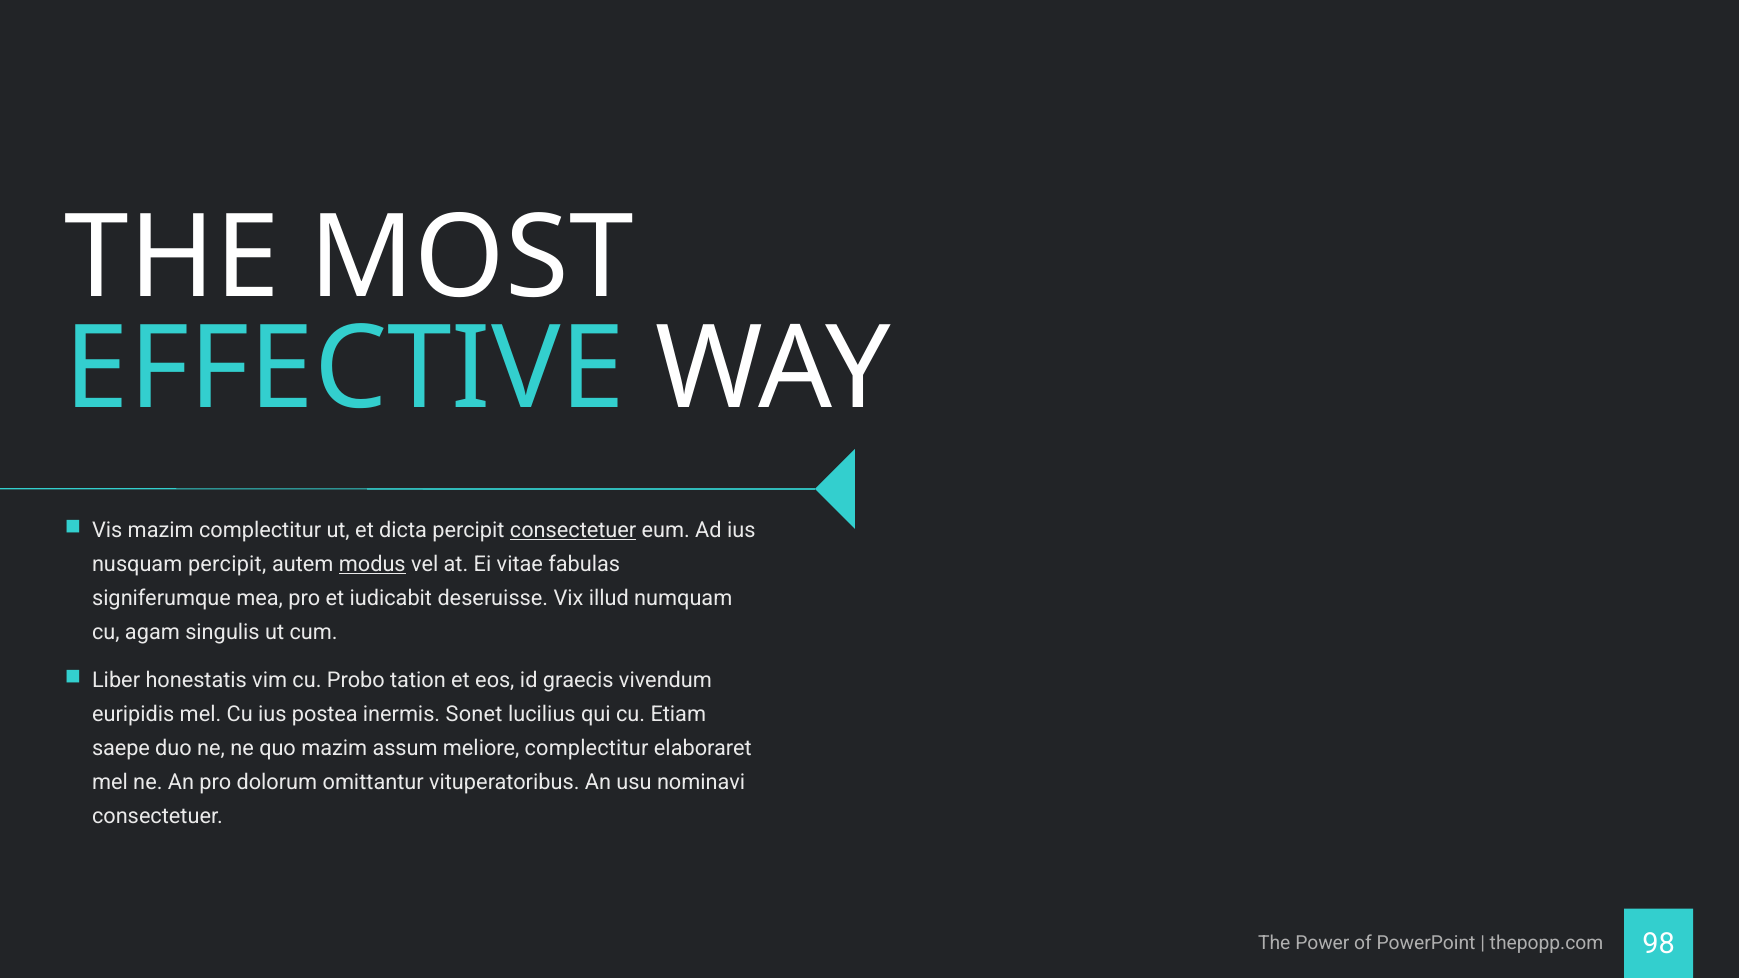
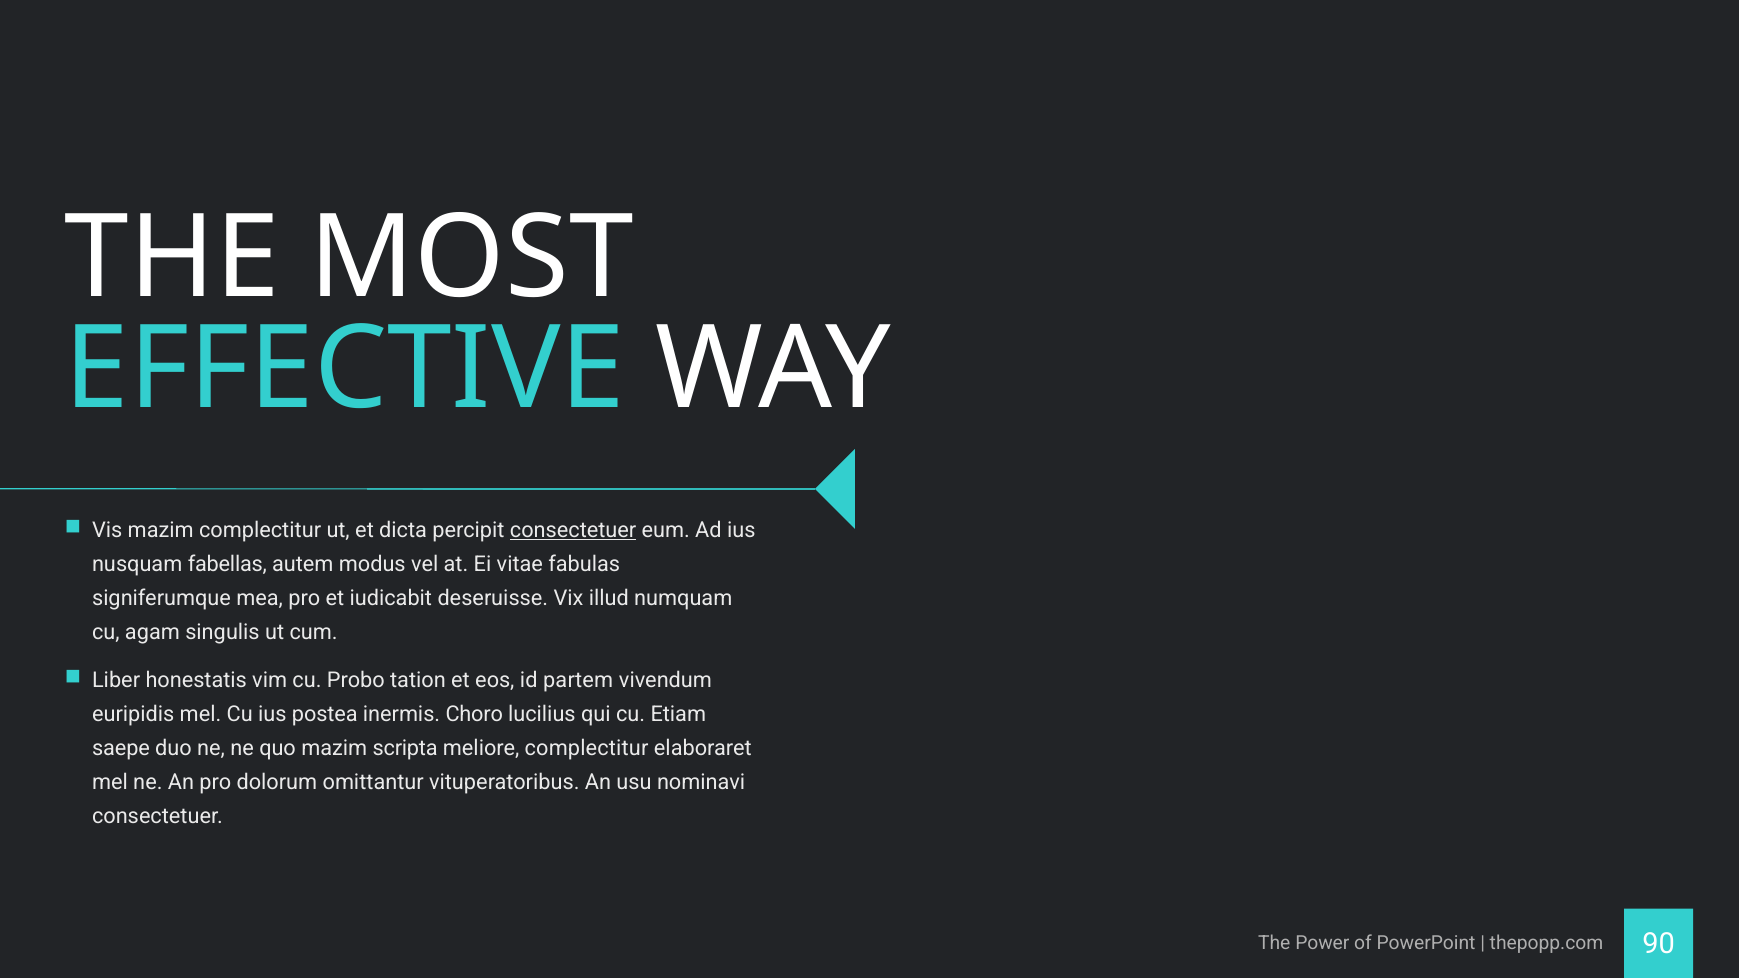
nusquam percipit: percipit -> fabellas (227, 564)
modus underline: present -> none (372, 564)
graecis: graecis -> partem (578, 681)
Sonet: Sonet -> Choro (474, 714)
assum: assum -> scripta (405, 748)
98: 98 -> 90 (1659, 944)
